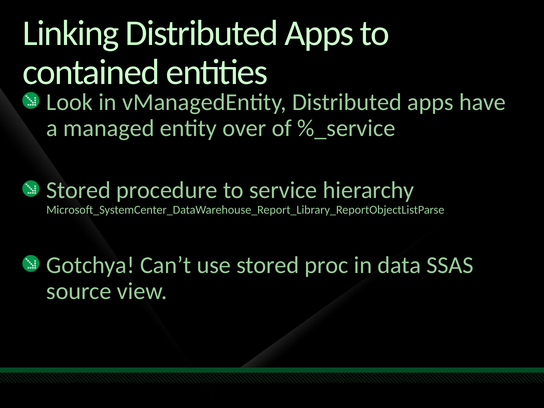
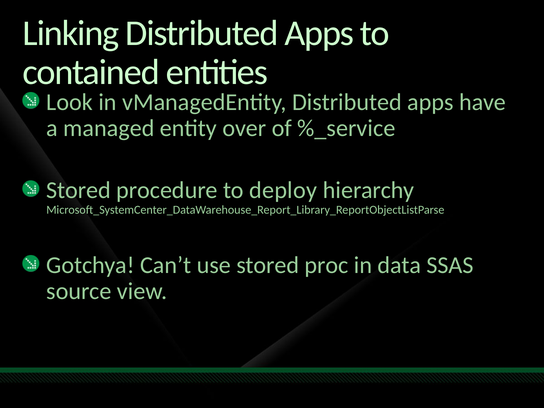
service: service -> deploy (283, 190)
